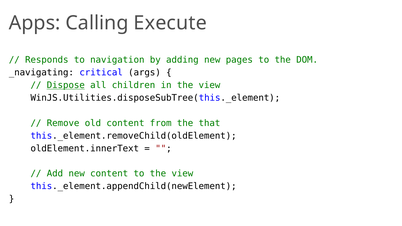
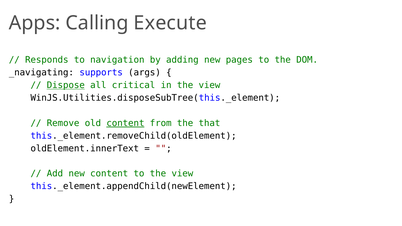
critical: critical -> supports (101, 73)
children: children -> critical (134, 85)
content underline: none -> present (125, 123)
